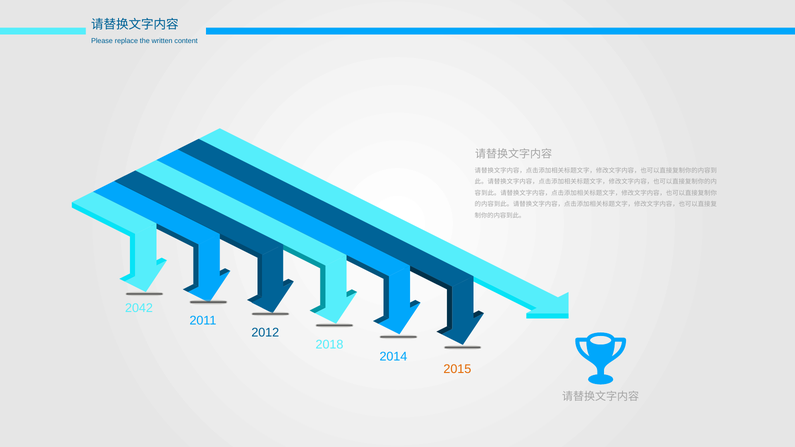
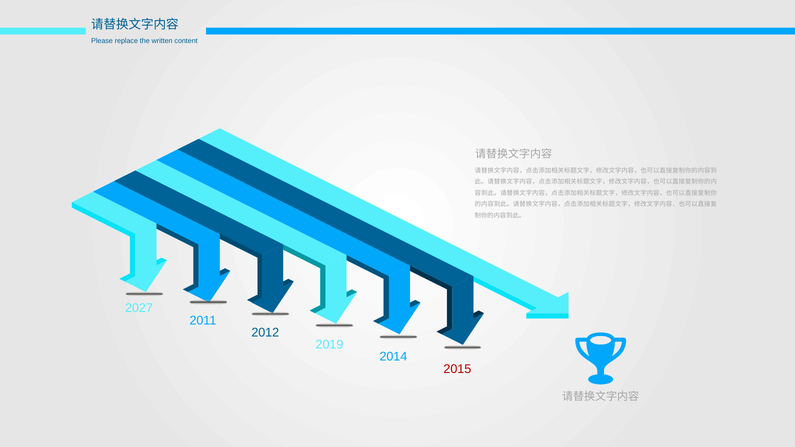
2042: 2042 -> 2027 (139, 308)
2018: 2018 -> 2019 (329, 345)
2015 colour: orange -> red (457, 369)
